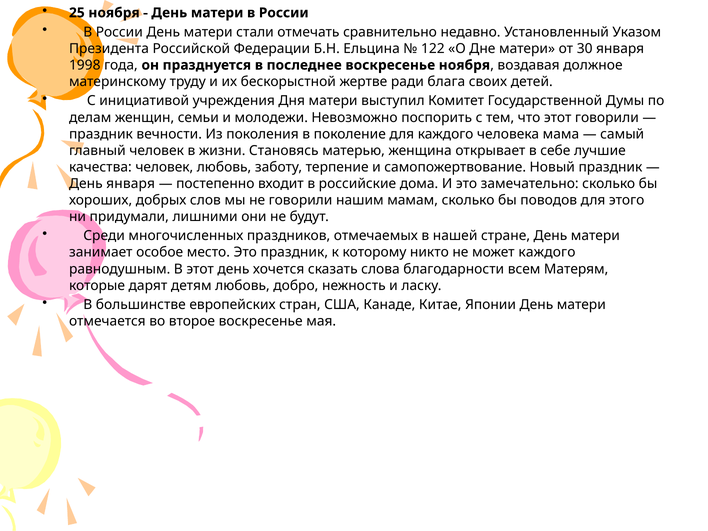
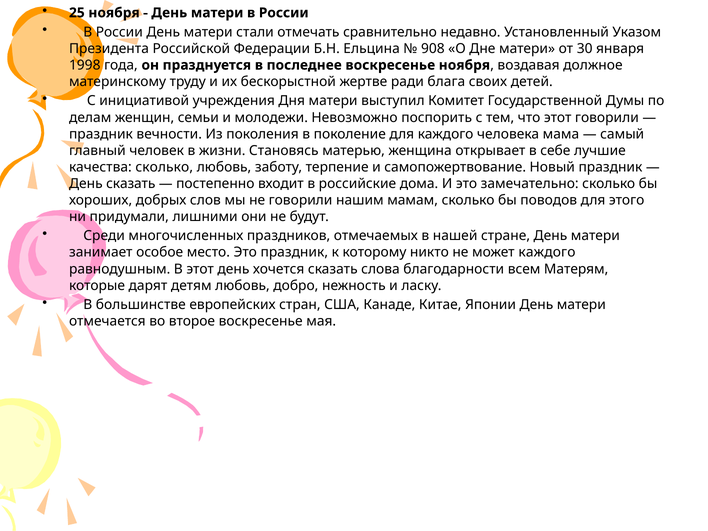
122: 122 -> 908 (433, 49)
качества человек: человек -> сколько (164, 167)
День января: января -> сказать (131, 184)
